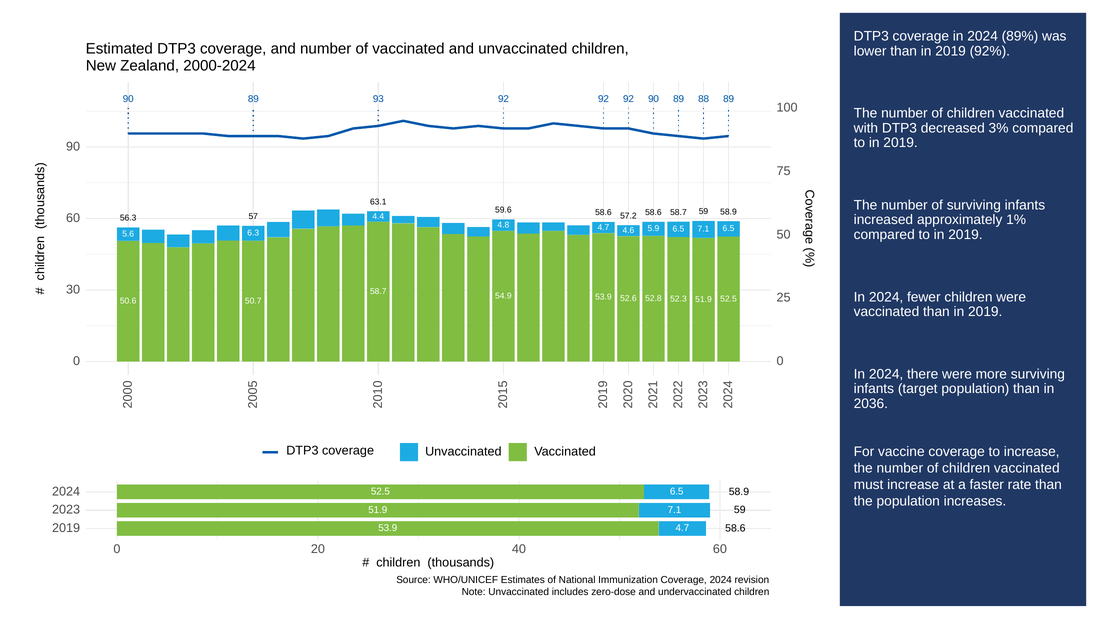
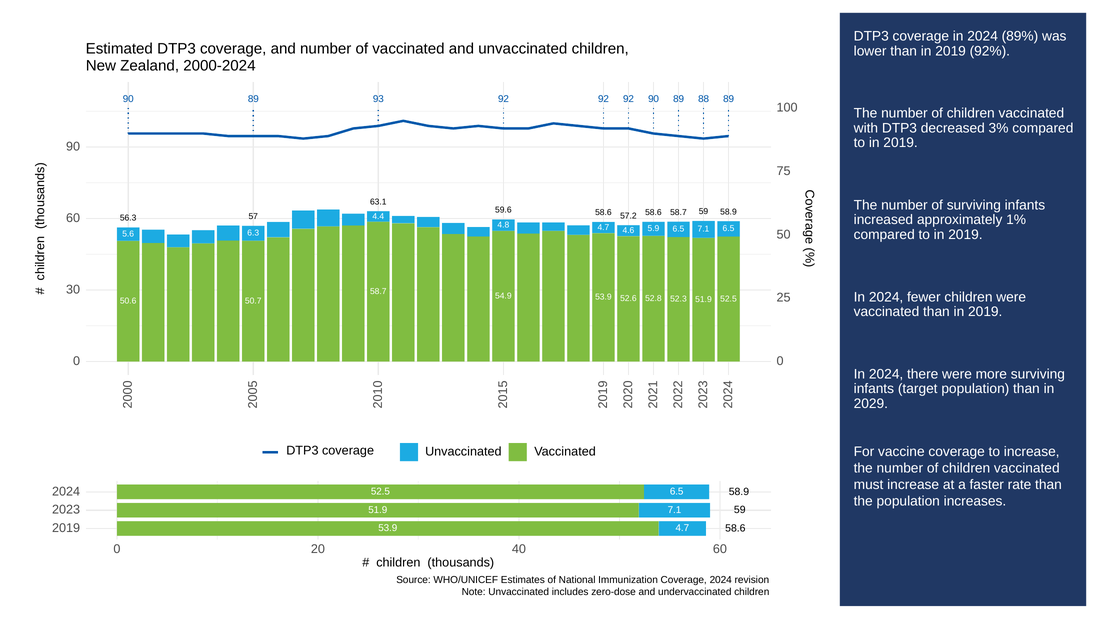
2036: 2036 -> 2029 (871, 404)
